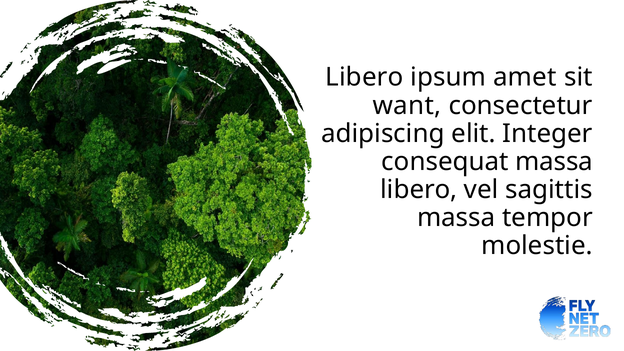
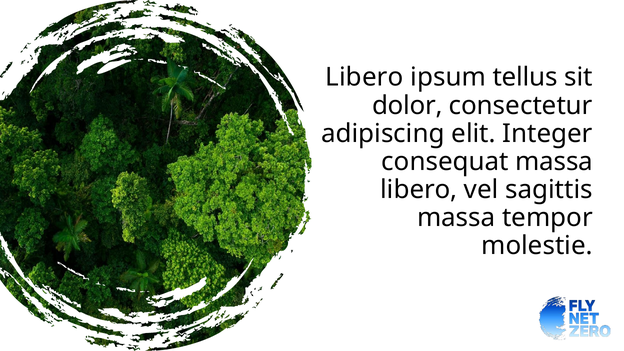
amet: amet -> tellus (525, 77)
want: want -> dolor (407, 105)
